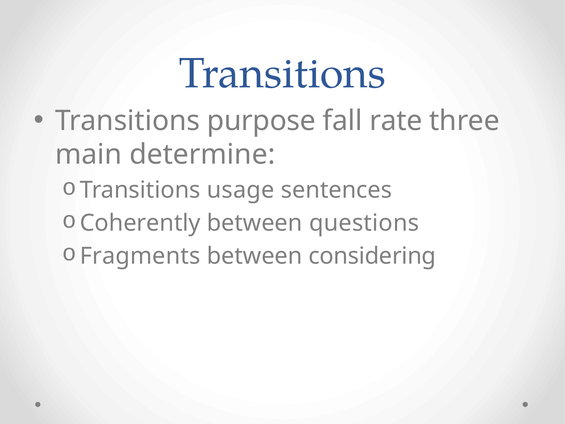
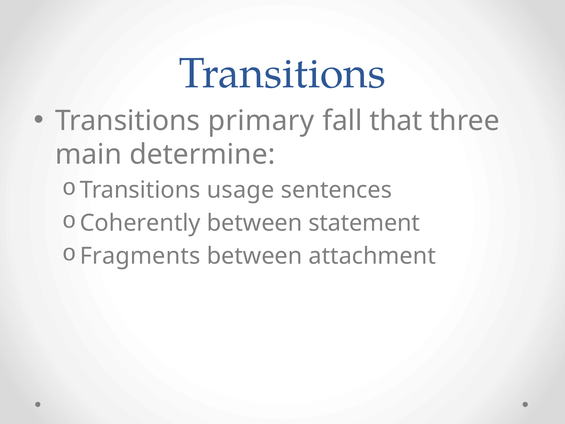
purpose: purpose -> primary (261, 121)
rate: rate -> that (396, 121)
questions: questions -> statement (364, 223)
considering: considering -> attachment (372, 256)
